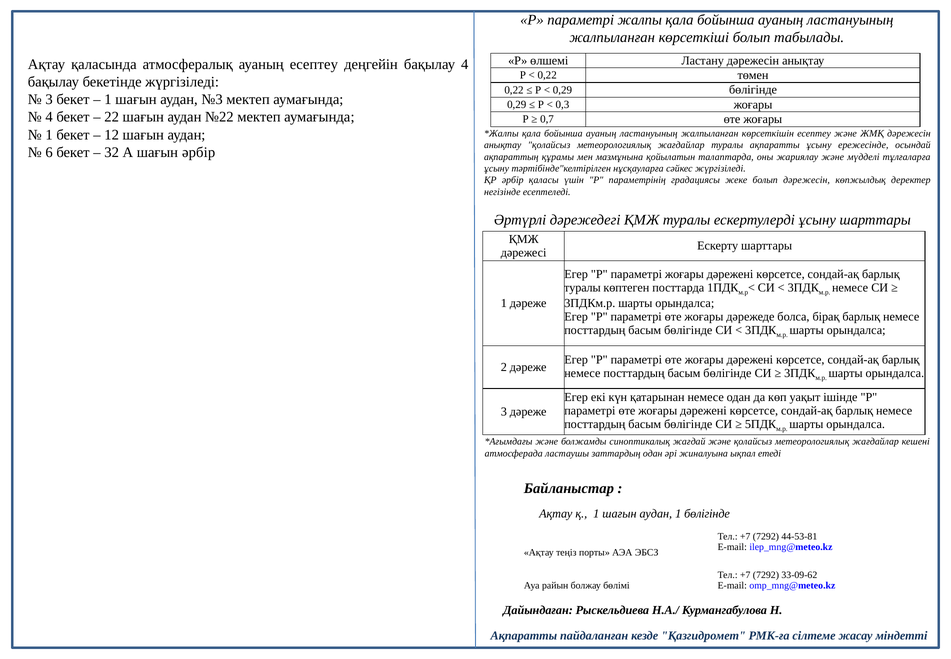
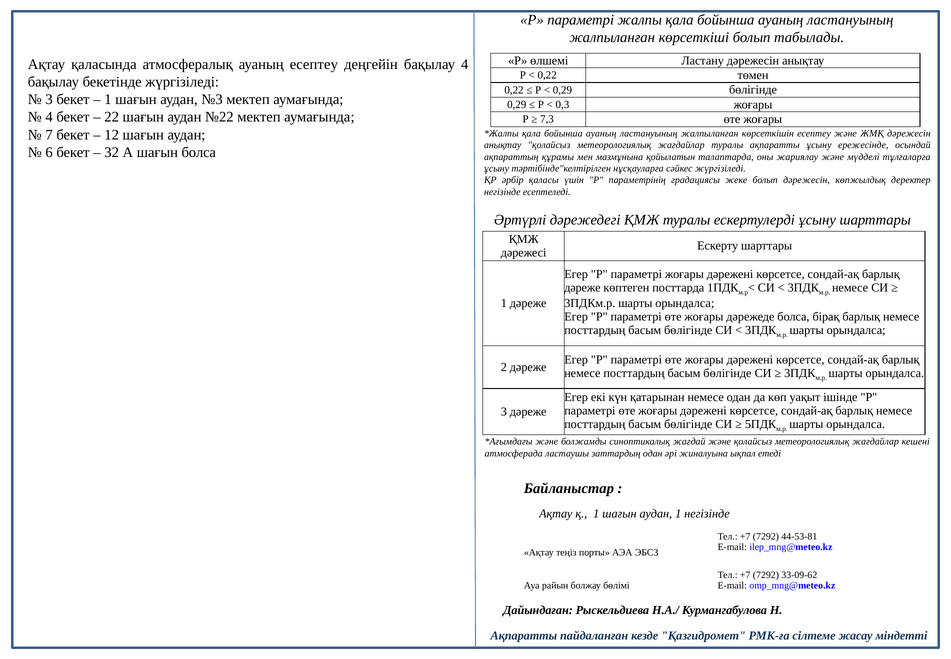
0,7: 0,7 -> 7,3 (547, 119)
1: 1 -> 7 (49, 135)
шағын әрбір: әрбір -> болса (199, 152)
туралы: туралы -> дәреже (582, 288)
1 бөлігінде: бөлігінде -> негізінде (707, 513)
